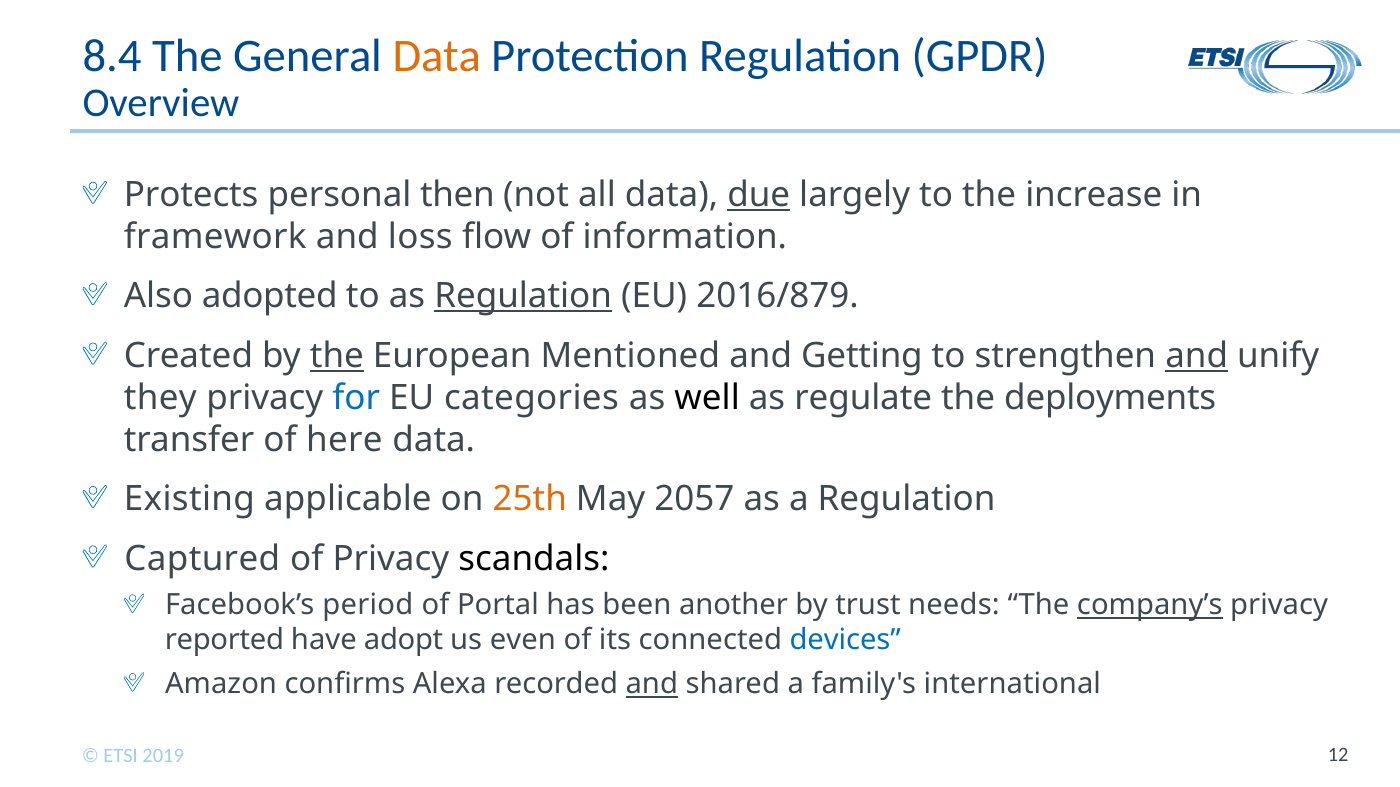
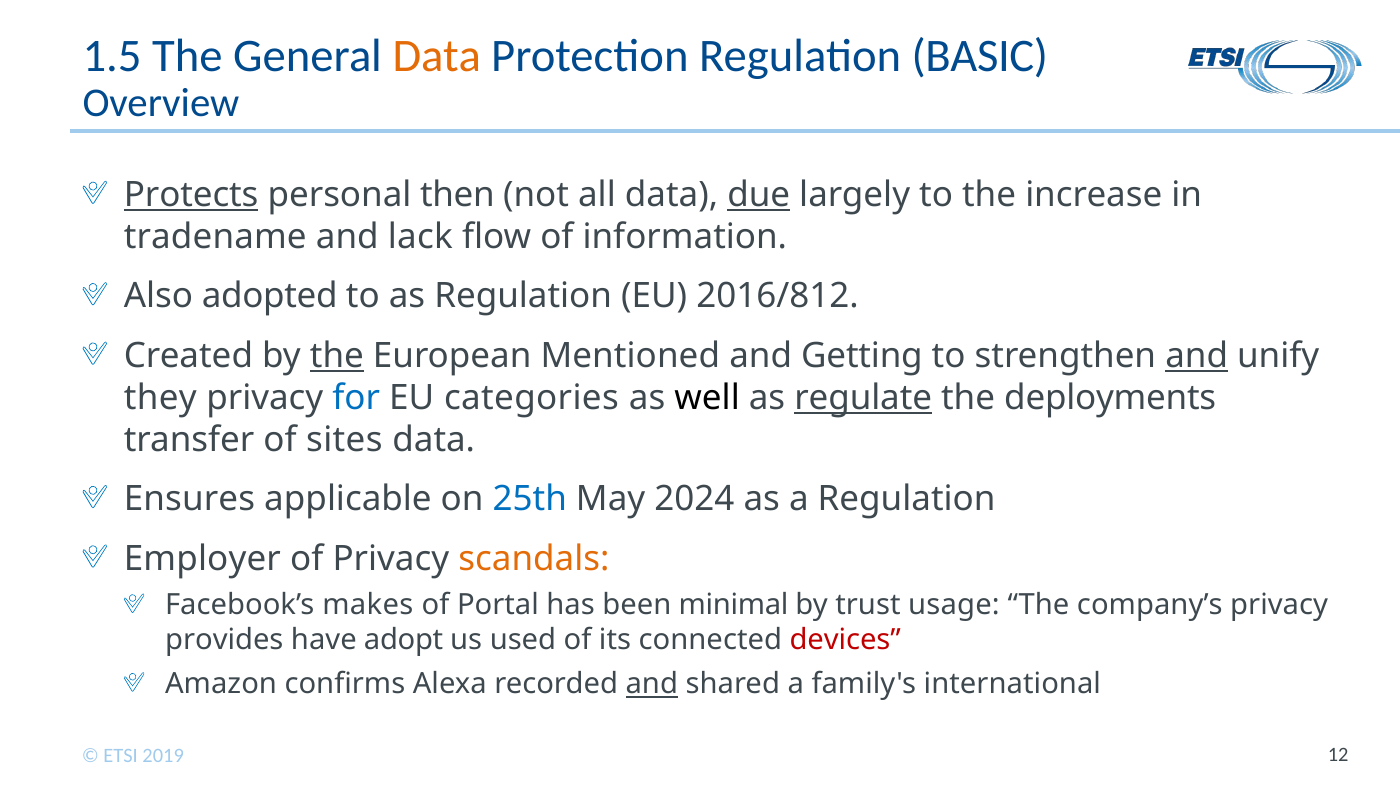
8.4: 8.4 -> 1.5 (112, 56)
GPDR: GPDR -> BASIC (980, 56)
Protects underline: none -> present (191, 195)
framework: framework -> tradename (215, 237)
loss: loss -> lack (420, 237)
Regulation underline: present -> none (523, 296)
2016/879: 2016/879 -> 2016/812 (778, 296)
regulate underline: none -> present (863, 398)
here: here -> sites (344, 440)
Existing: Existing -> Ensures (189, 499)
25th colour: orange -> blue (530, 499)
2057: 2057 -> 2024 (694, 499)
Captured: Captured -> Employer (202, 559)
scandals colour: black -> orange (534, 559)
period: period -> makes (368, 606)
another: another -> minimal (734, 606)
needs: needs -> usage (954, 606)
company’s underline: present -> none (1150, 606)
reported: reported -> provides (224, 641)
even: even -> used (523, 641)
devices colour: blue -> red (845, 641)
